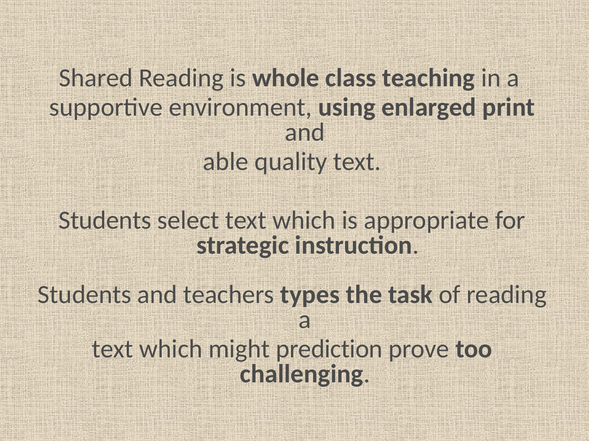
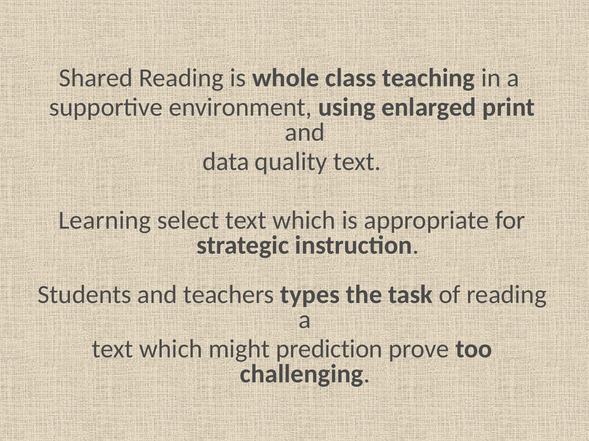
able: able -> data (226, 162)
Students: Students -> Learning (105, 220)
